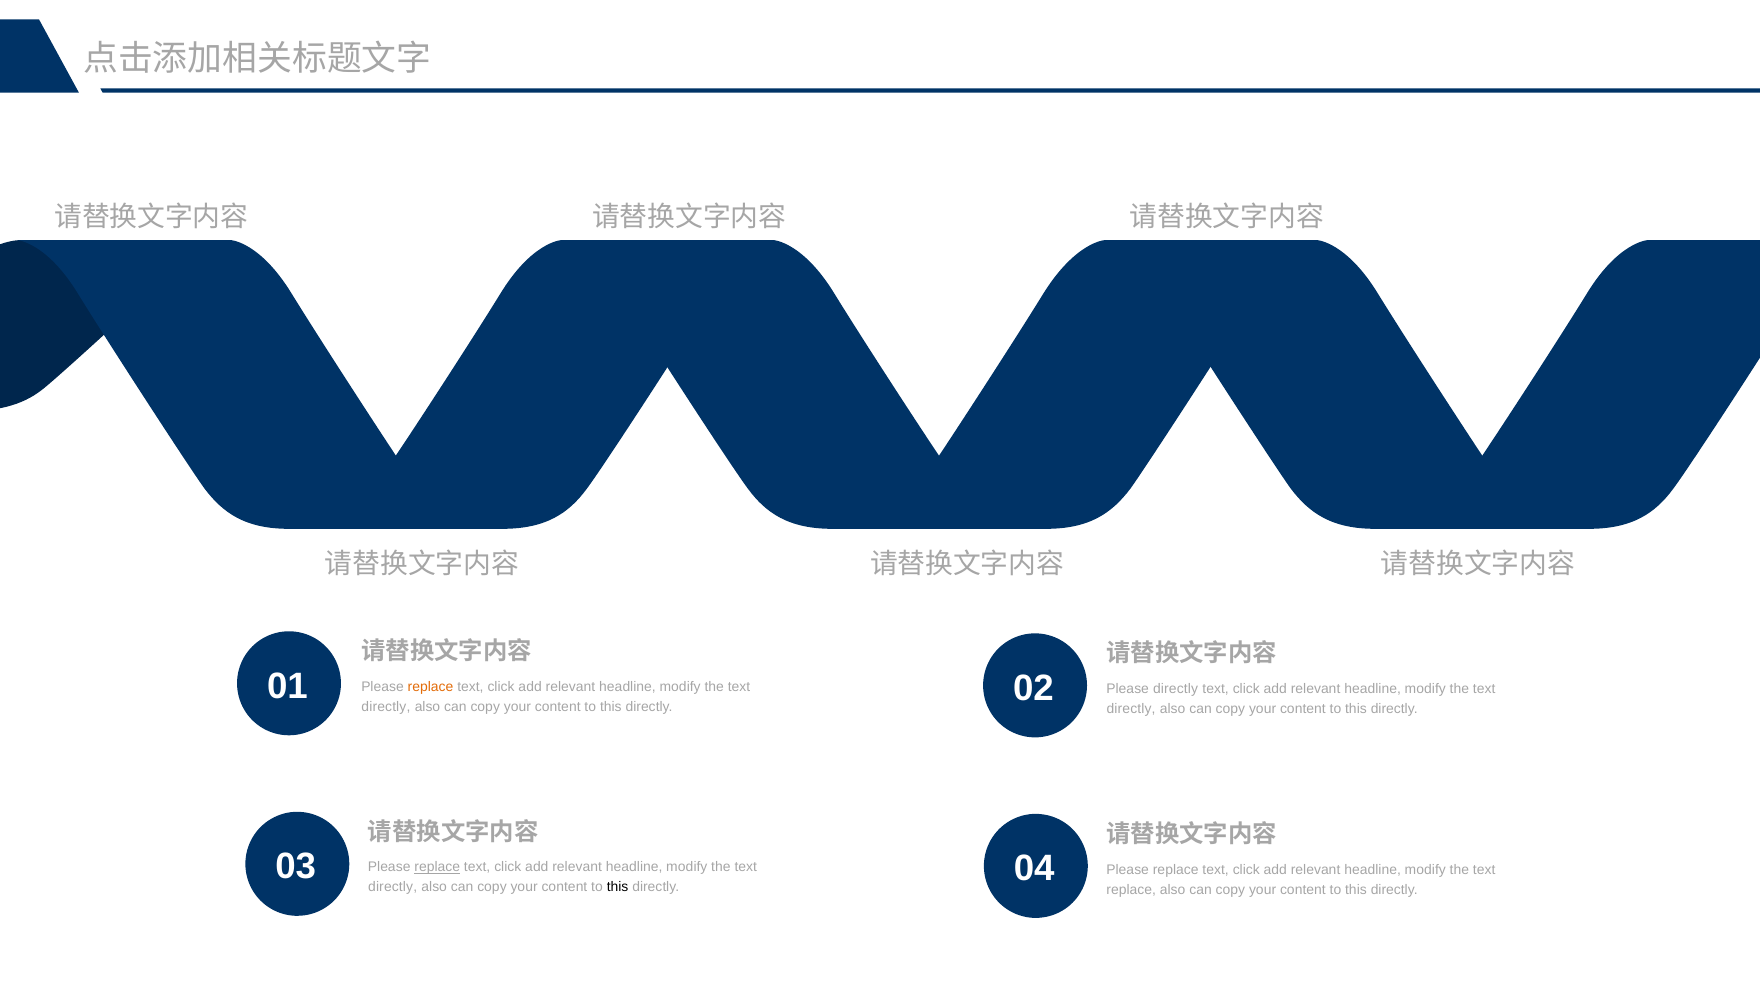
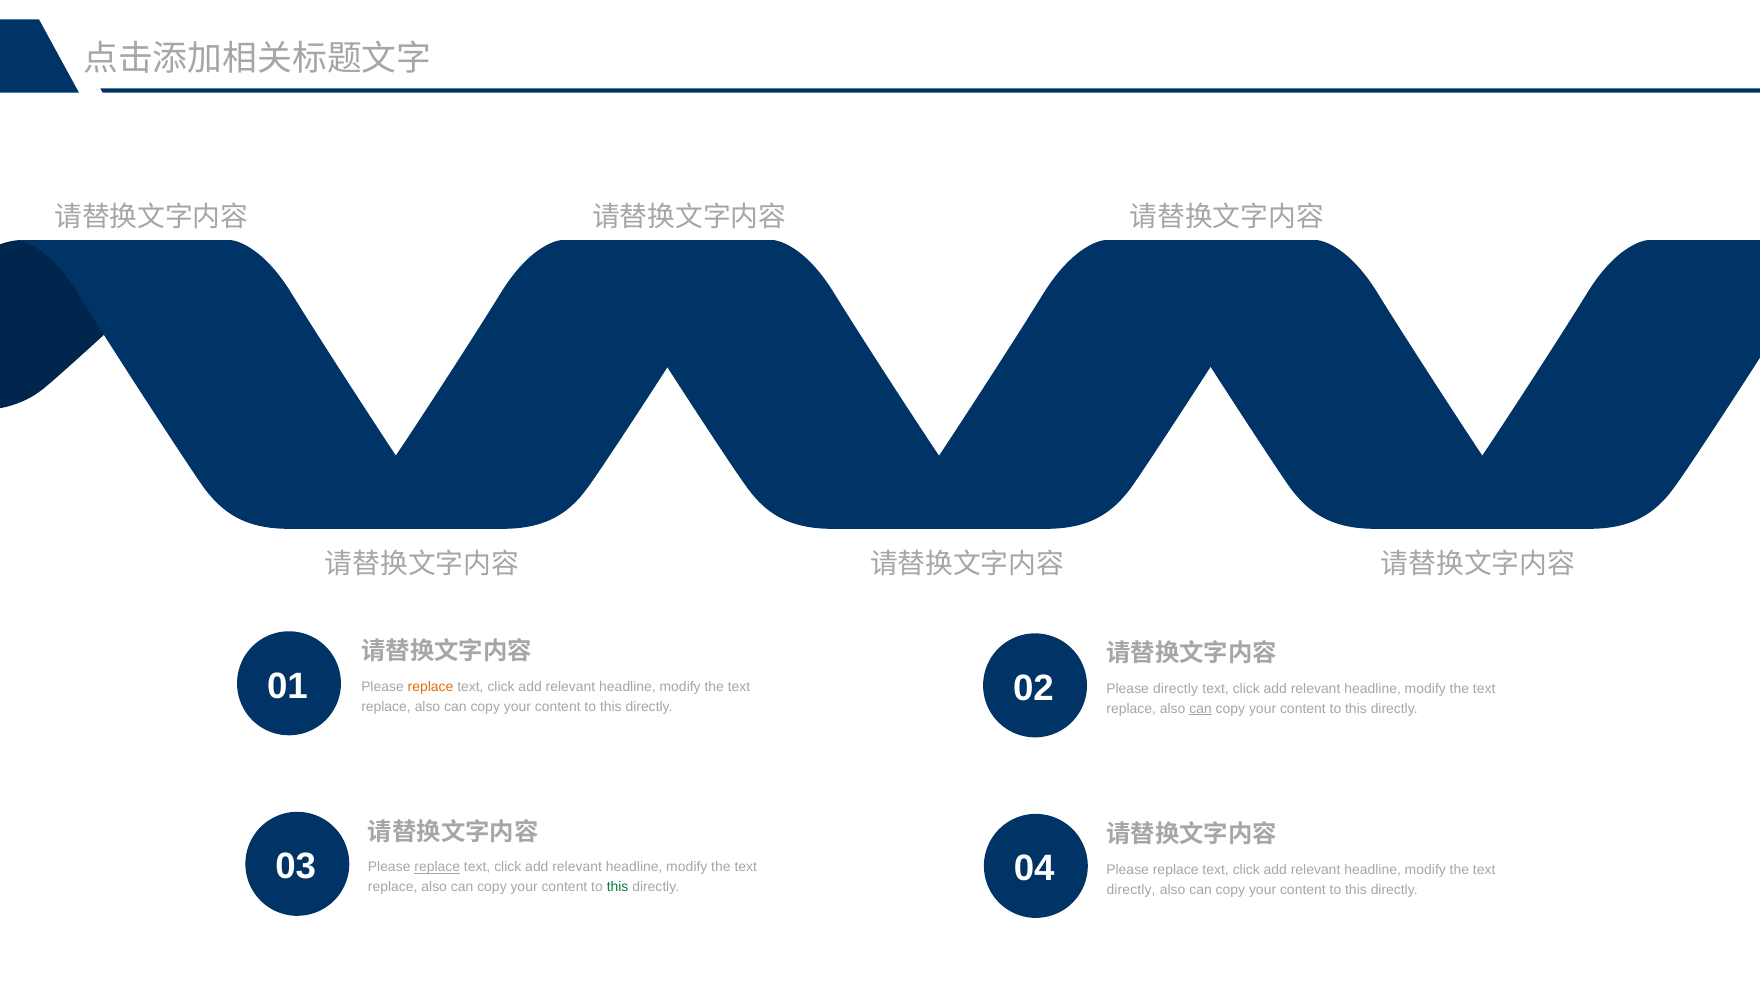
directly: directly -> replace (386, 707)
directly: directly -> replace (1131, 709)
can underline: none -> present (1201, 709)
directly: directly -> replace (393, 887)
this colour: black -> green (618, 887)
replace: replace -> directly (1131, 889)
